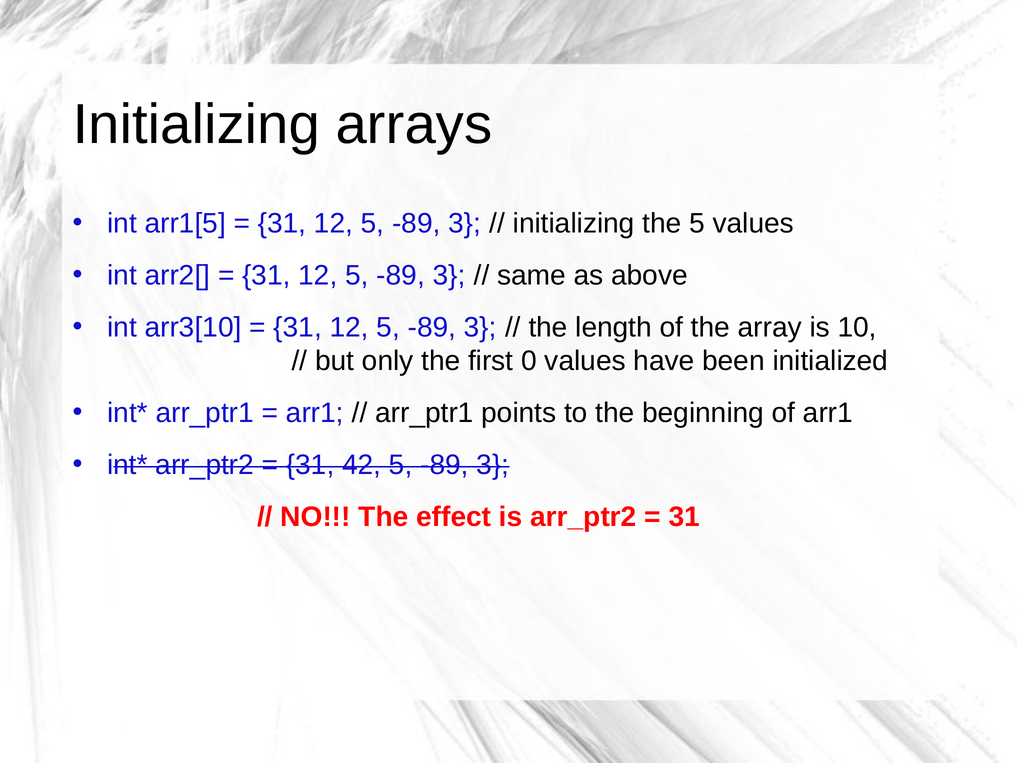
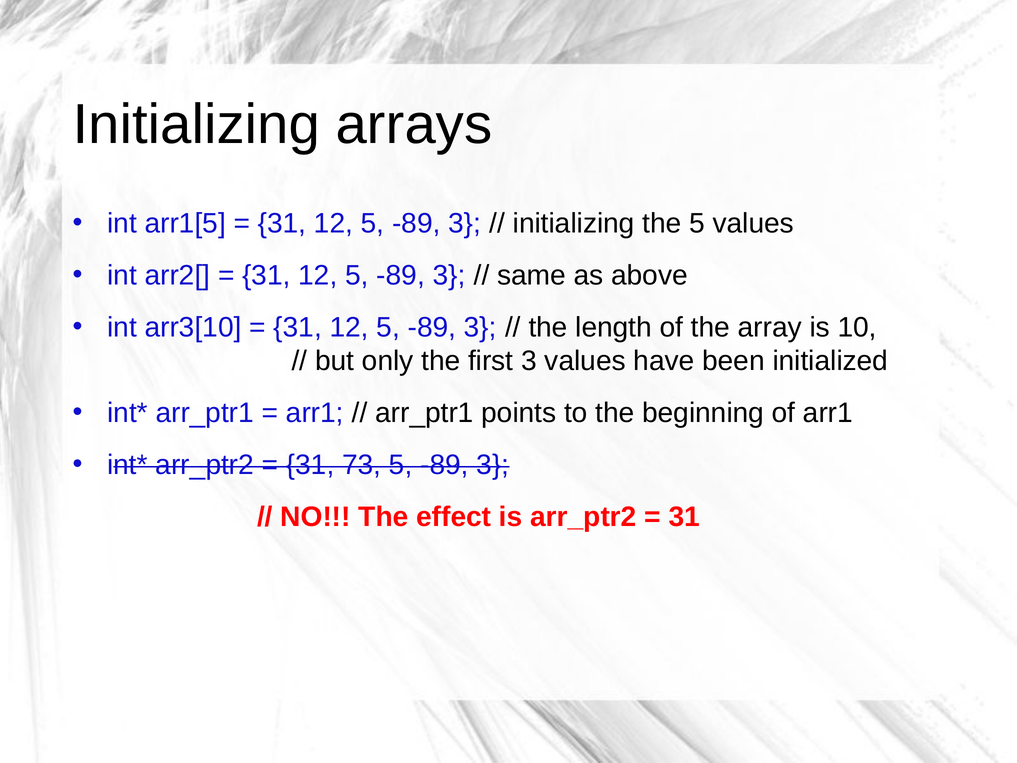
first 0: 0 -> 3 (529, 361)
42: 42 -> 73 (362, 465)
